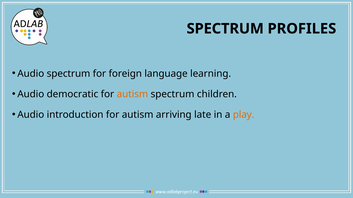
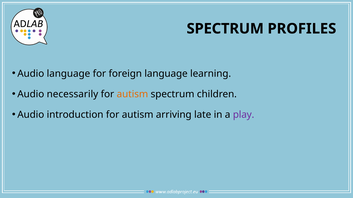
Audio spectrum: spectrum -> language (68, 74)
democratic: democratic -> necessarily (72, 94)
play colour: orange -> purple (244, 115)
